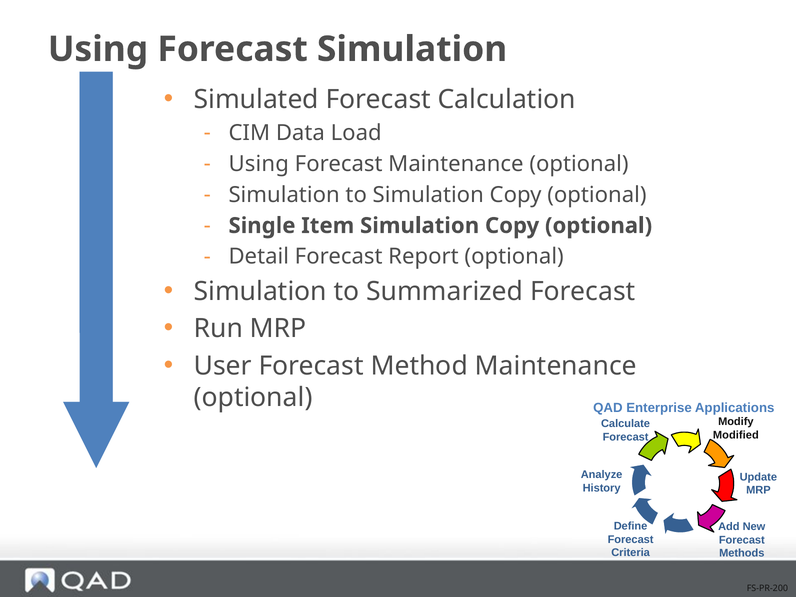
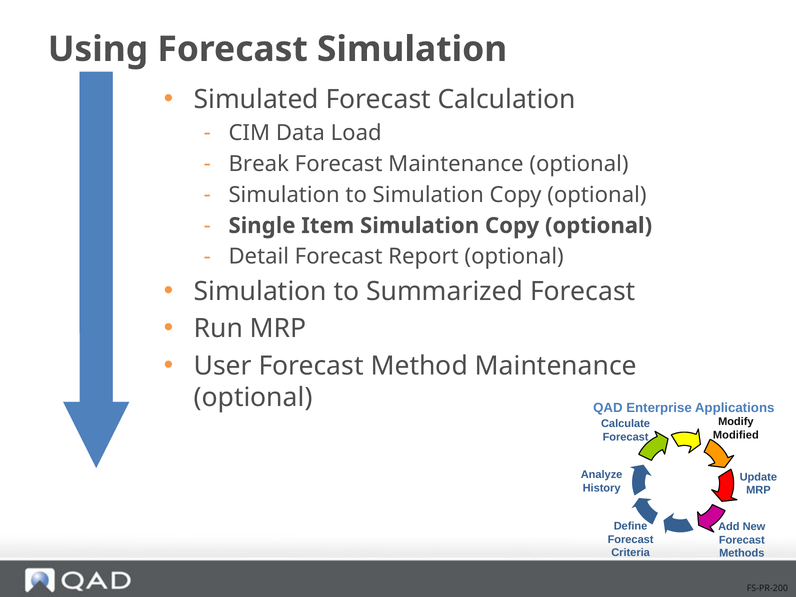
Using: Using -> Break (259, 164)
